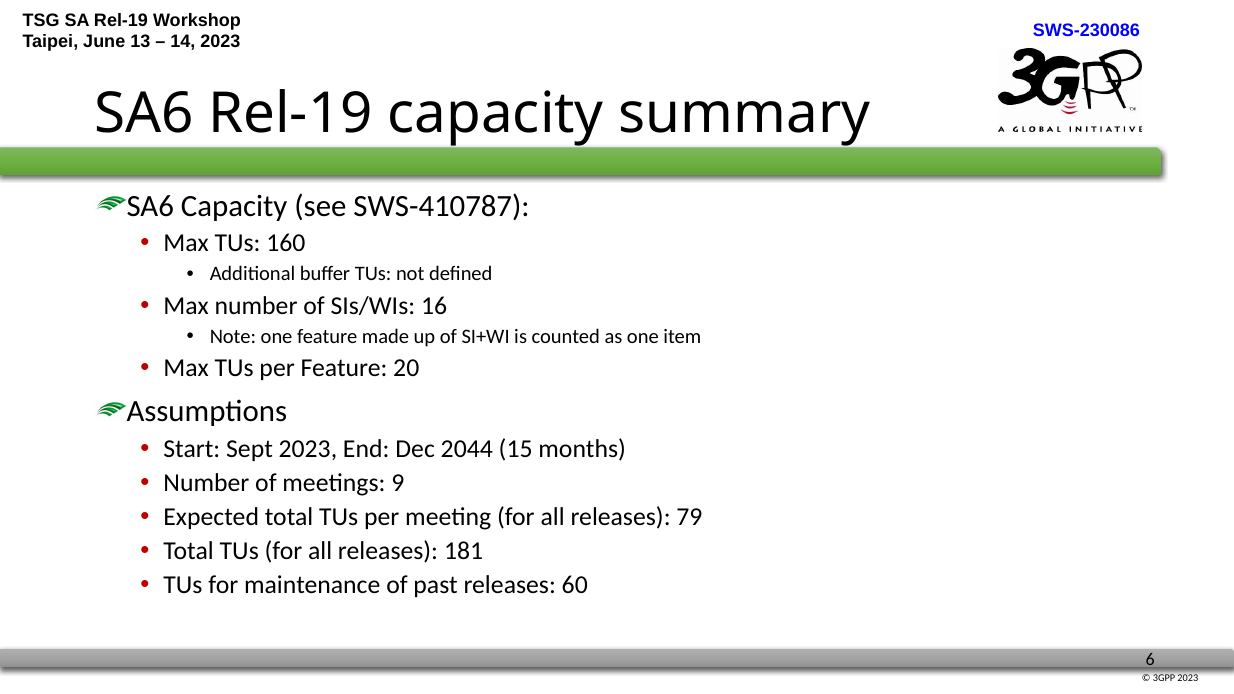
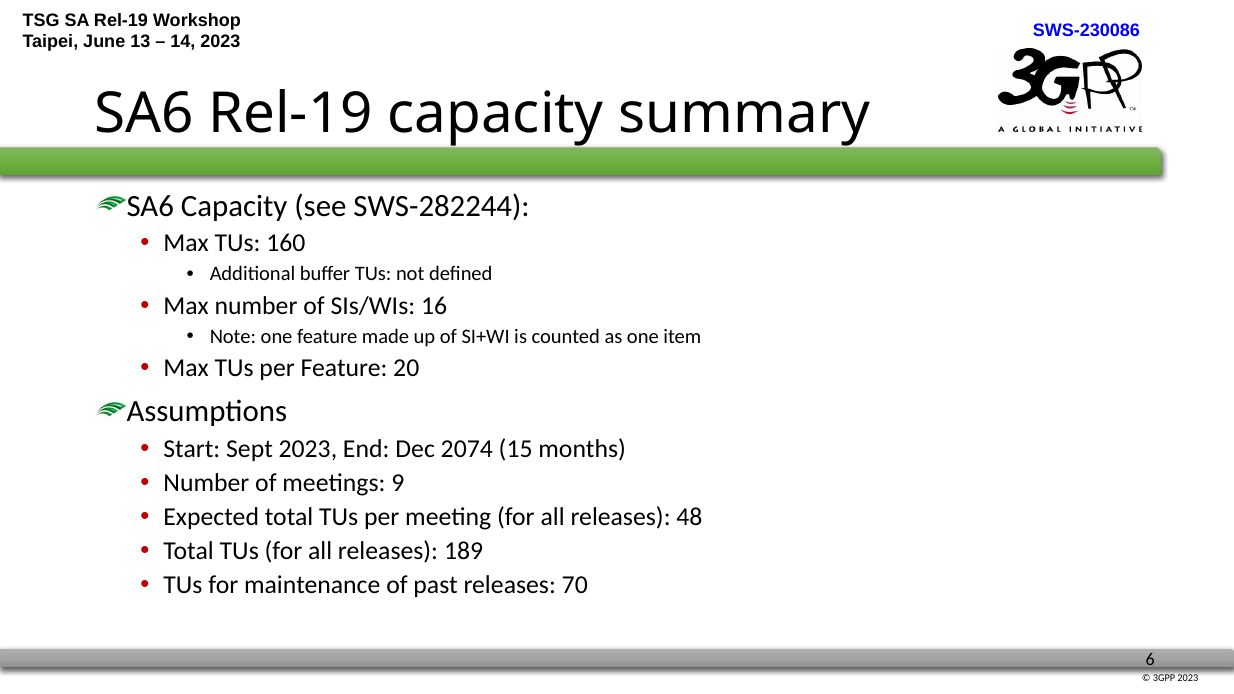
SWS-410787: SWS-410787 -> SWS-282244 (442, 206)
2044: 2044 -> 2074 (467, 449)
79: 79 -> 48 (689, 517)
181: 181 -> 189 (464, 551)
60: 60 -> 70 (575, 585)
